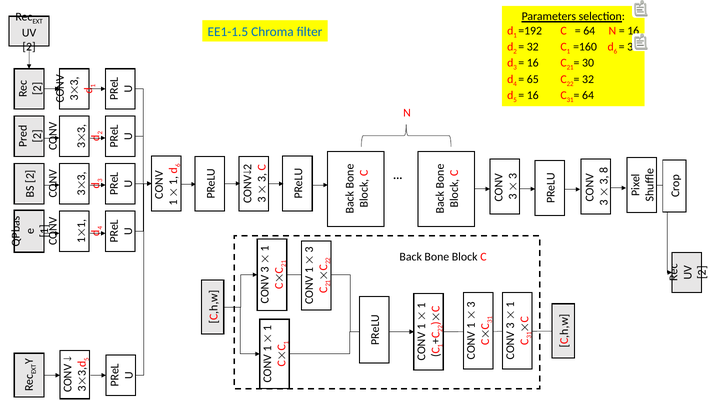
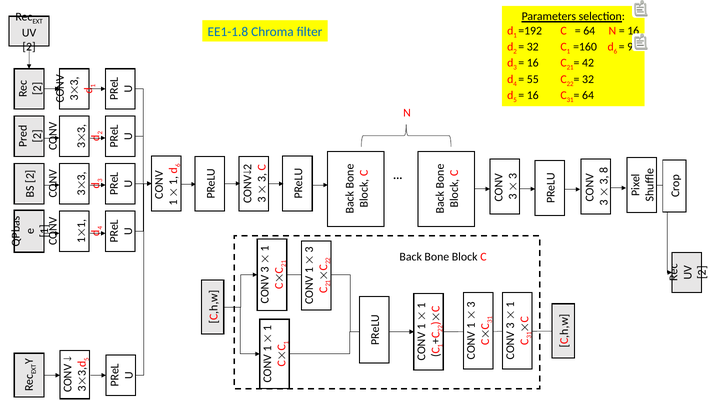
EE1-1.5: EE1-1.5 -> EE1-1.8 (228, 32)
30: 30 -> 94 (633, 47)
30: 30 -> 42 (588, 63)
65: 65 -> 55 (533, 79)
